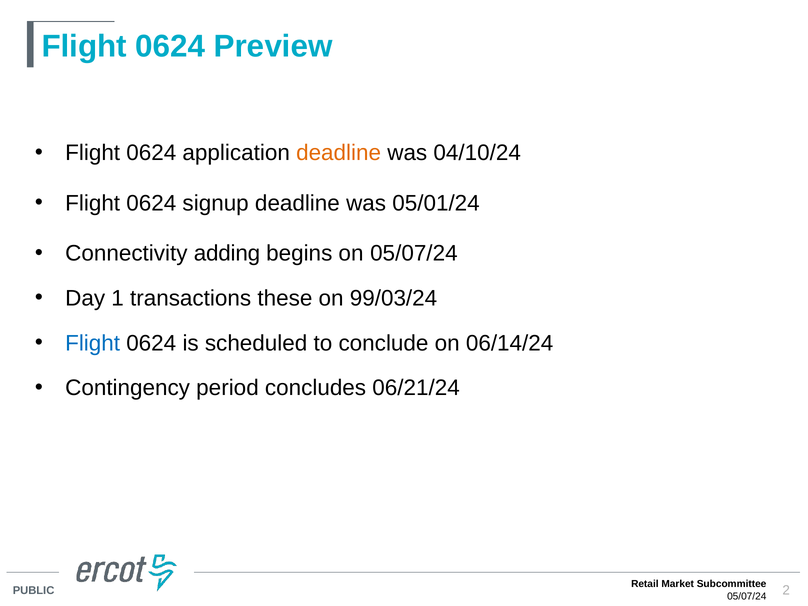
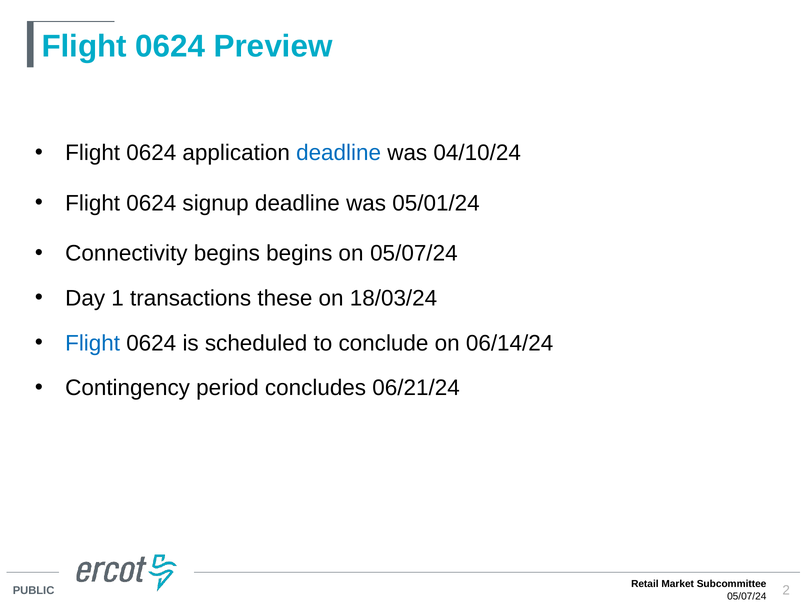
deadline colour: orange -> blue (339, 153)
Connectivity adding: adding -> begins (227, 253)
99/03/24: 99/03/24 -> 18/03/24 (394, 298)
